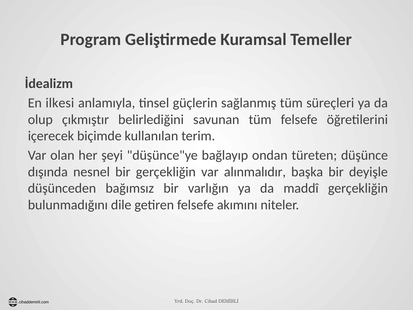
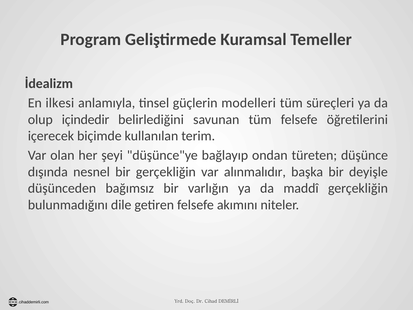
sağlanmış: sağlanmış -> modelleri (249, 103)
çıkmıştır: çıkmıştır -> içindedir (86, 119)
